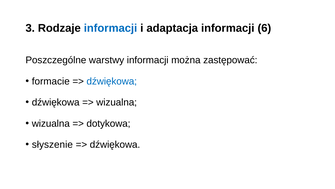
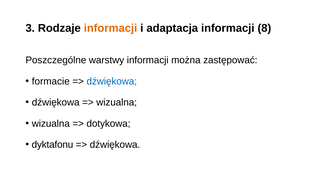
informacji colour: blue -> orange (111, 28)
6: 6 -> 8 (264, 28)
słyszenie: słyszenie -> dyktafonu (52, 144)
